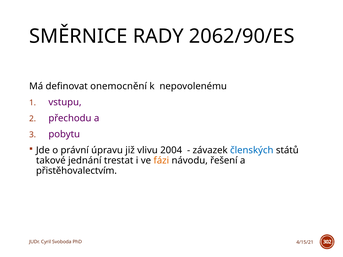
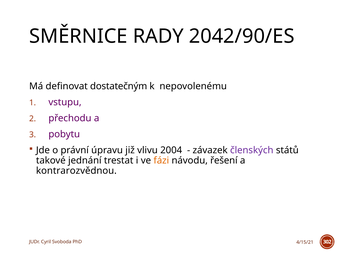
2062/90/ES: 2062/90/ES -> 2042/90/ES (242, 36)
onemocnění: onemocnění -> dostatečným (119, 86)
členských colour: blue -> purple (252, 150)
přistěhovalectvím: přistěhovalectvím -> kontrarozvědnou (76, 171)
